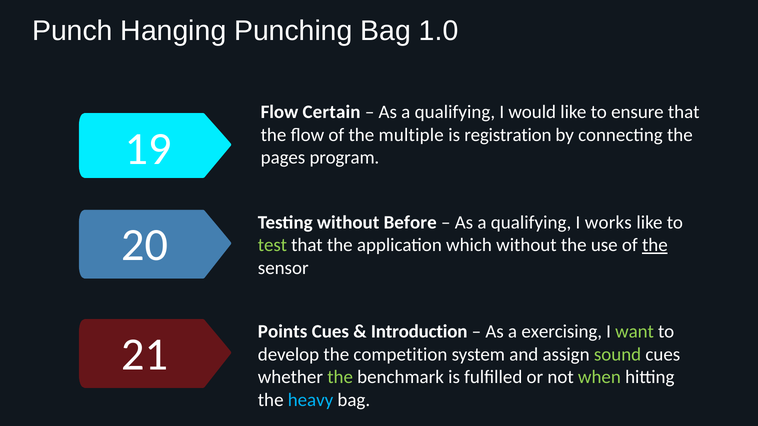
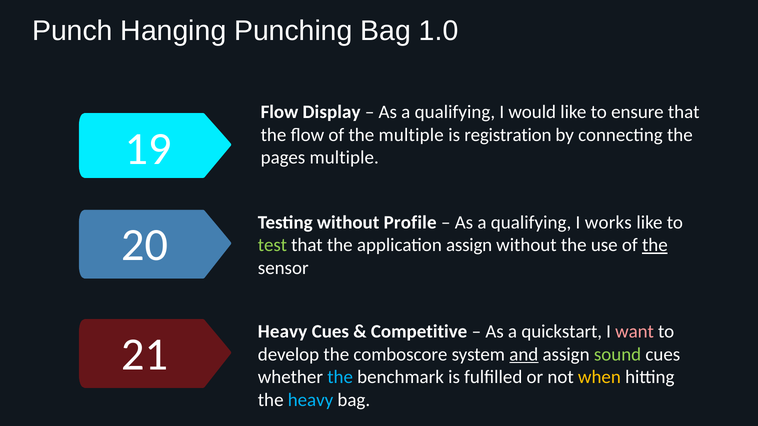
Certain: Certain -> Display (332, 112)
pages program: program -> multiple (344, 158)
Before: Before -> Profile (410, 223)
application which: which -> assign (469, 245)
Points: Points -> Heavy (283, 332)
Introduction: Introduction -> Competitive (419, 332)
exercising: exercising -> quickstart (562, 332)
want colour: light green -> pink (635, 332)
competition: competition -> comboscore (400, 355)
and underline: none -> present (524, 355)
the colour: light green -> light blue (340, 378)
when colour: light green -> yellow (599, 378)
